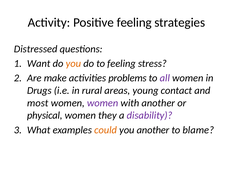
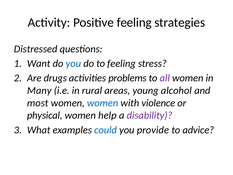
you colour: orange -> blue (73, 63)
make: make -> drugs (55, 78)
Drugs: Drugs -> Many (39, 90)
contact: contact -> alcohol (176, 90)
women colour: purple -> blue (103, 103)
with another: another -> violence (158, 103)
they: they -> help (107, 115)
could colour: orange -> blue (106, 130)
you another: another -> provide (153, 130)
blame: blame -> advice (198, 130)
